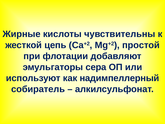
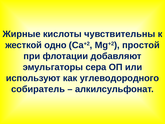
цепь: цепь -> одно (55, 45)
надимпеллерный: надимпеллерный -> углеводородного (119, 78)
